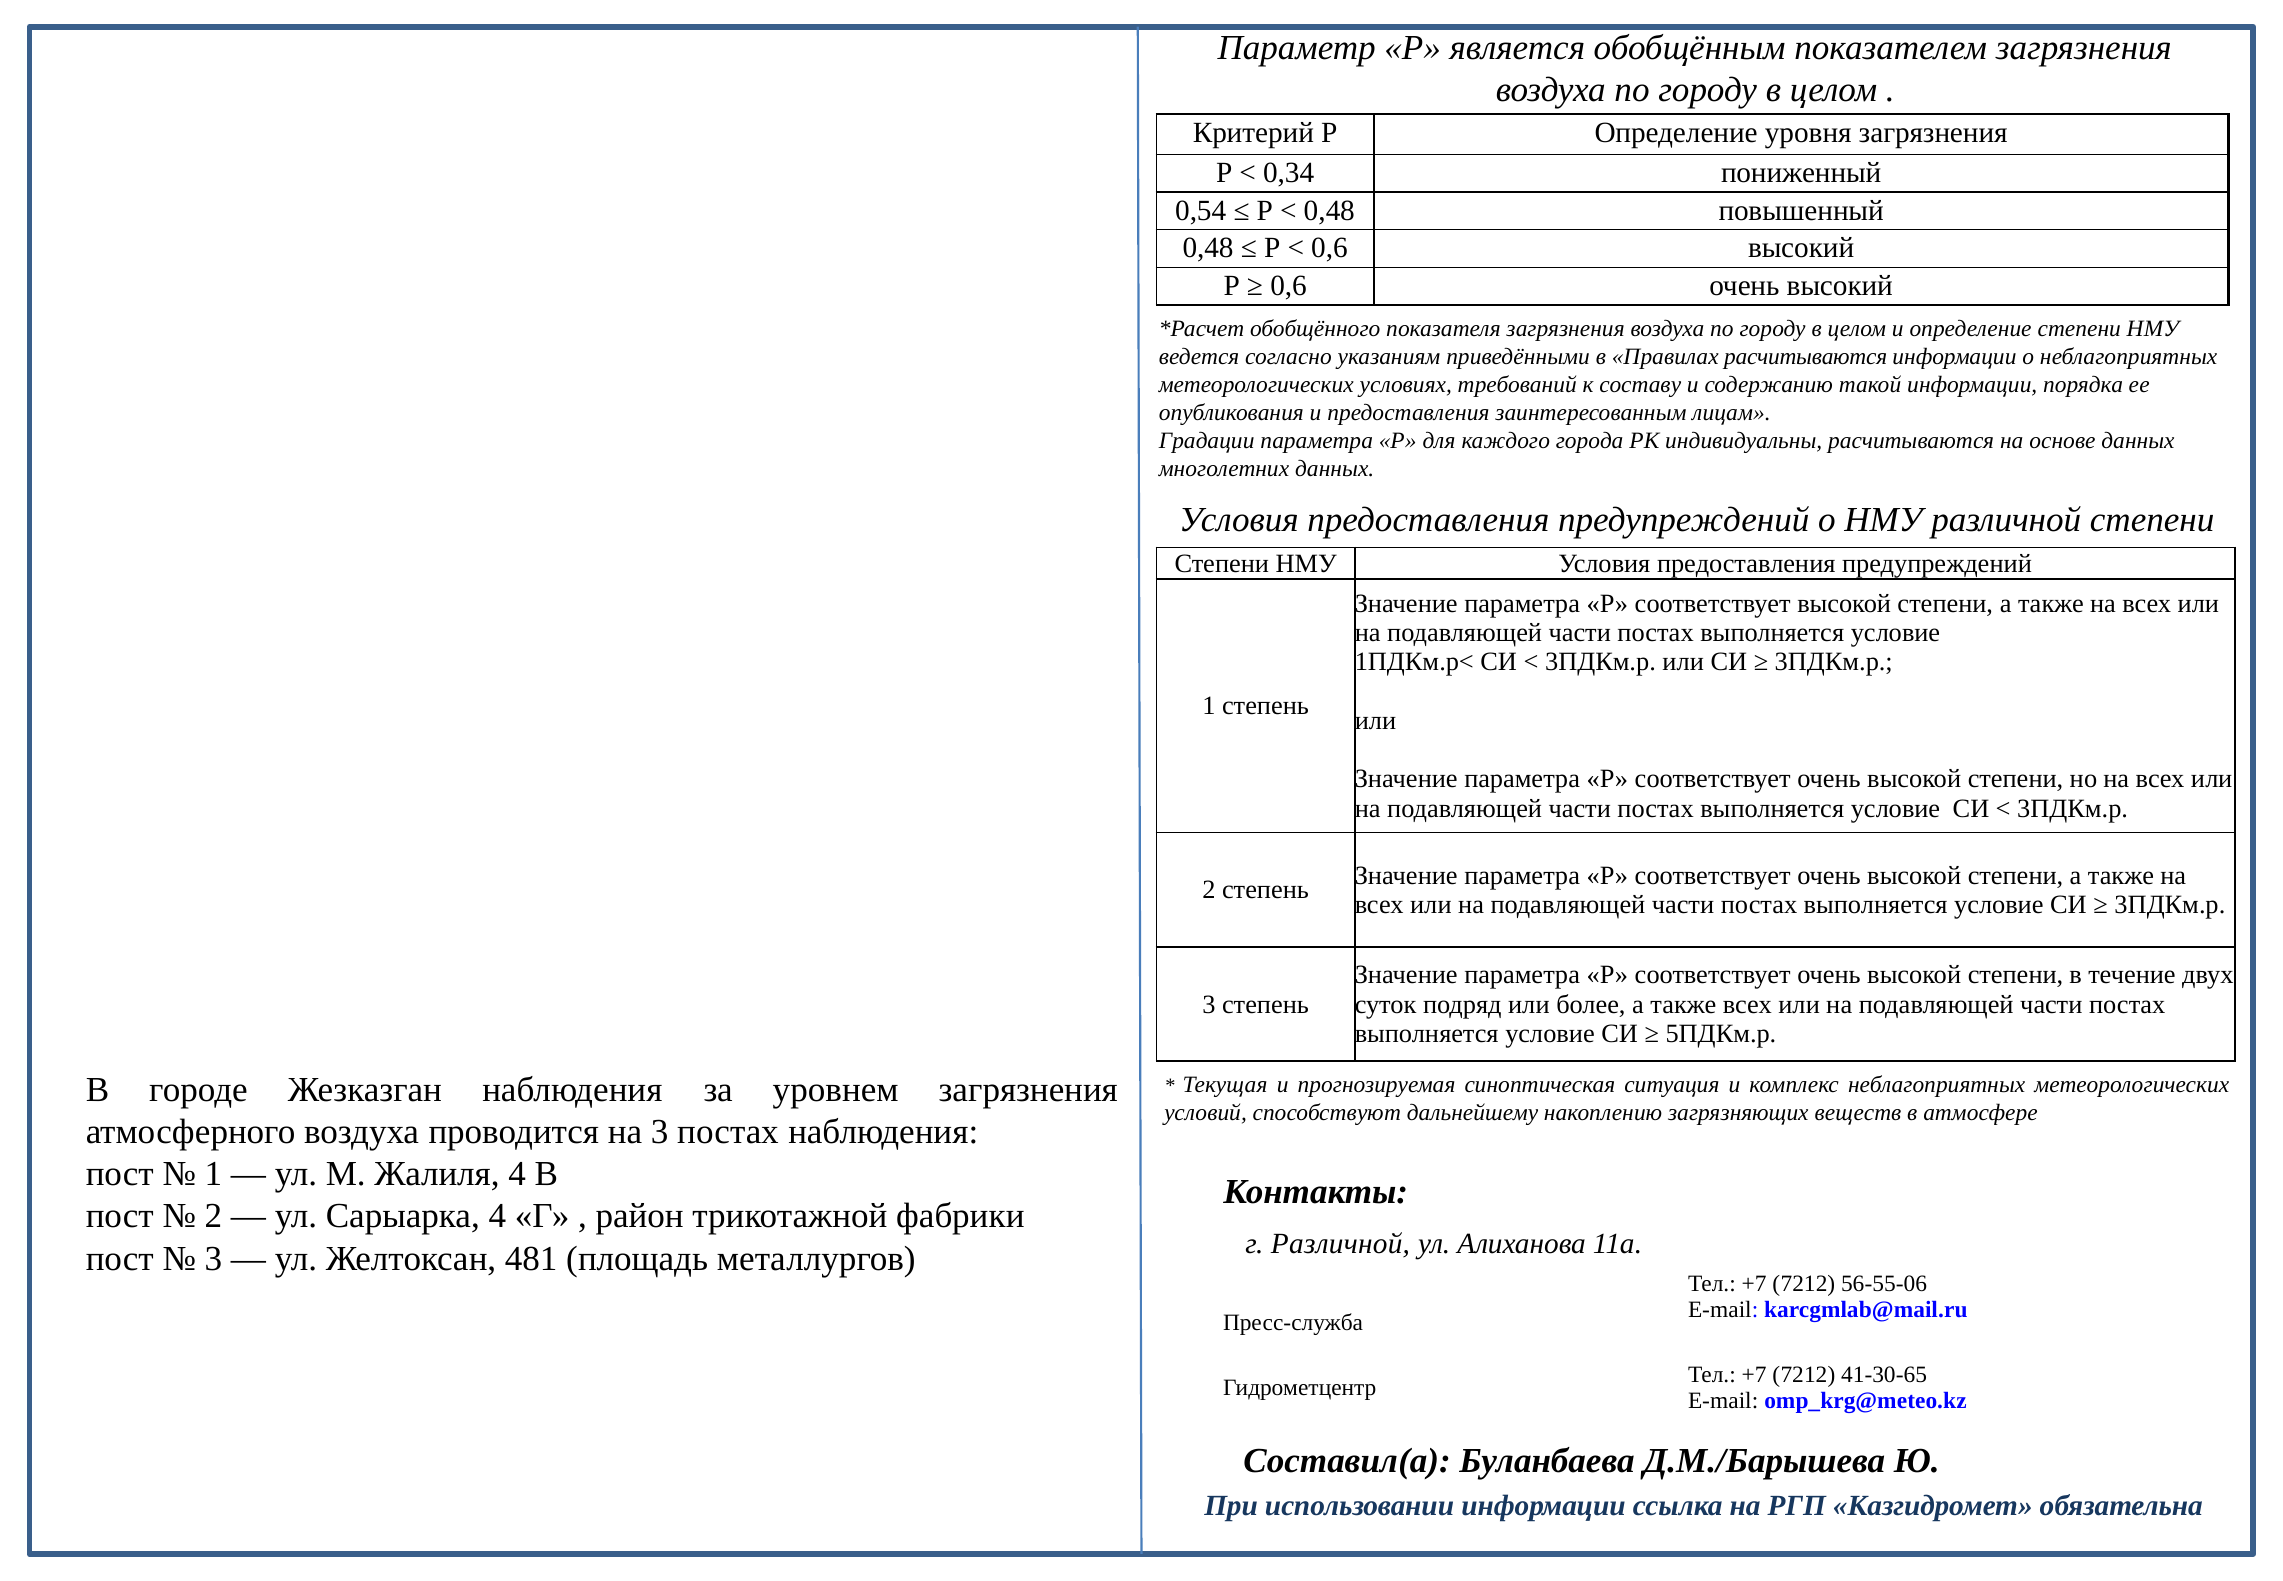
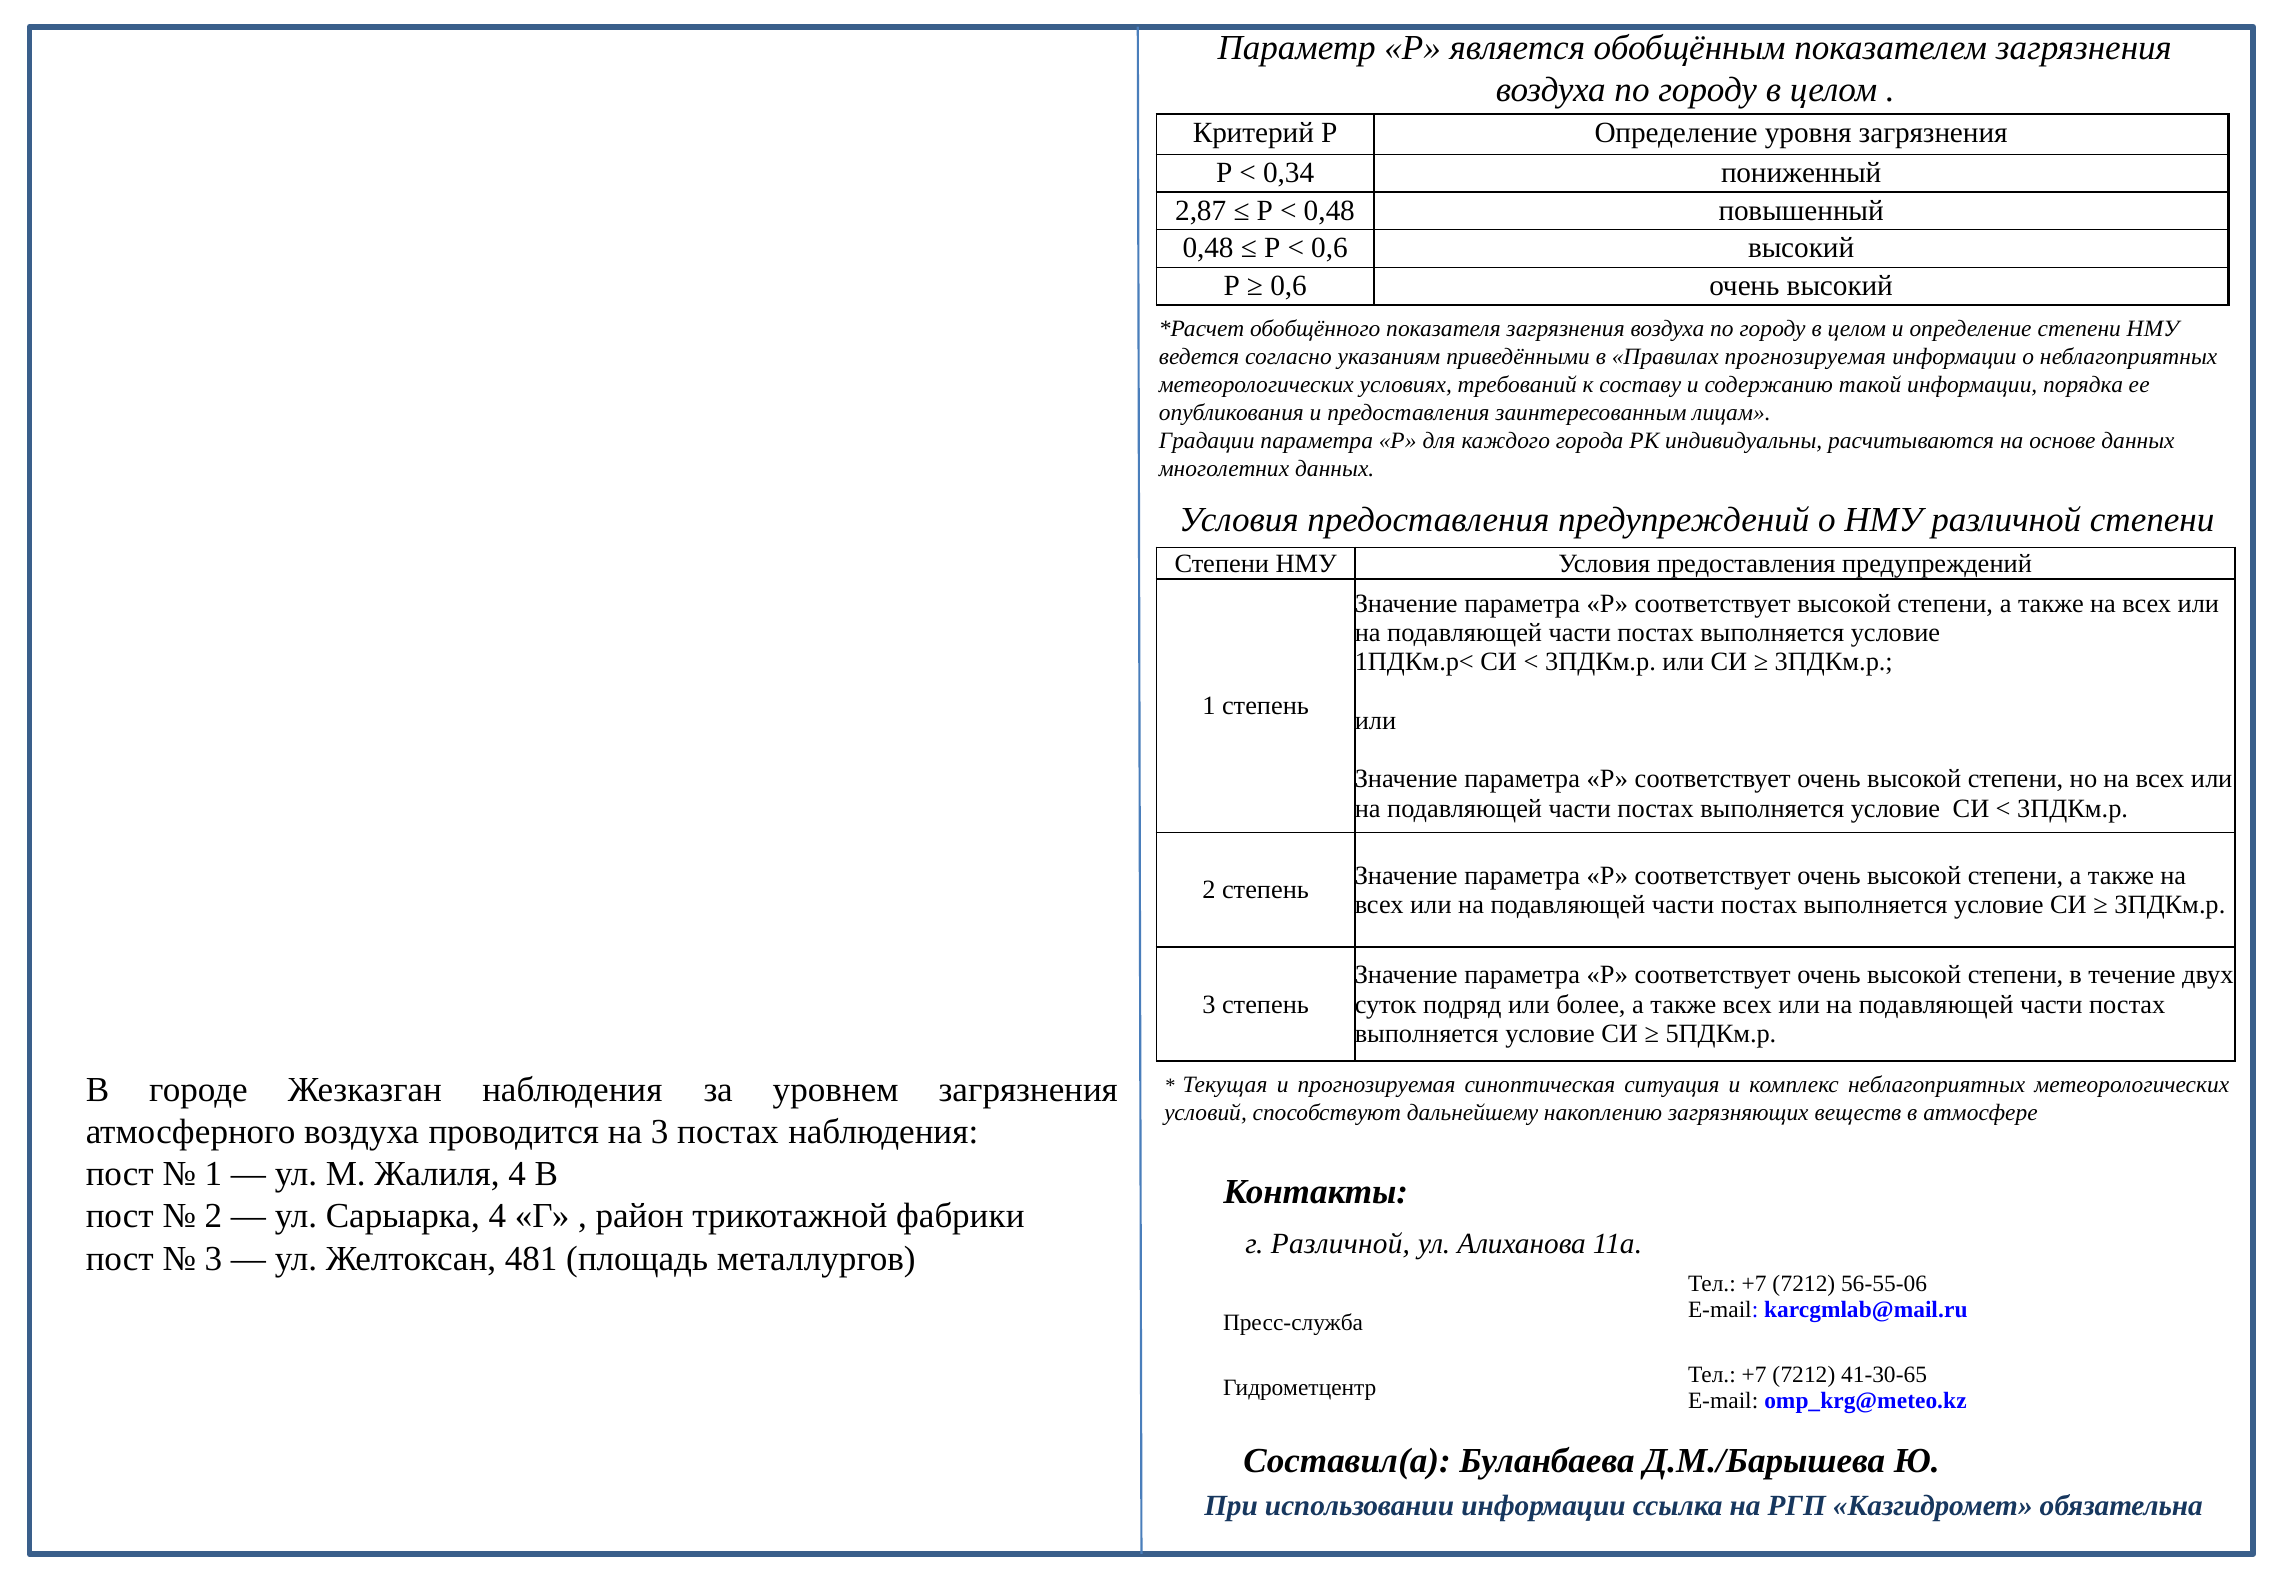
0,54: 0,54 -> 2,87 (1201, 210)
Правилах расчитываются: расчитываются -> прогнозируемая (1805, 357)
